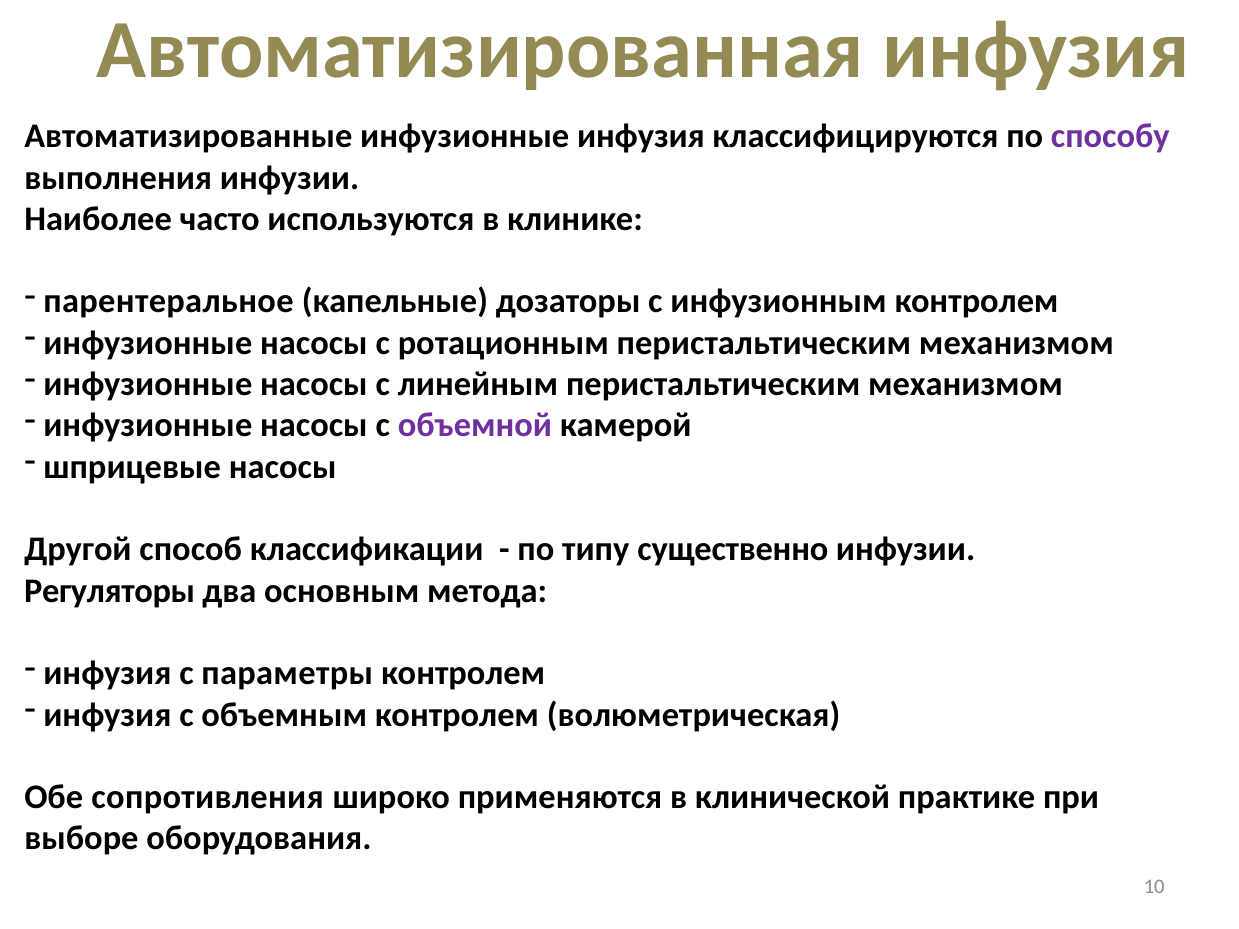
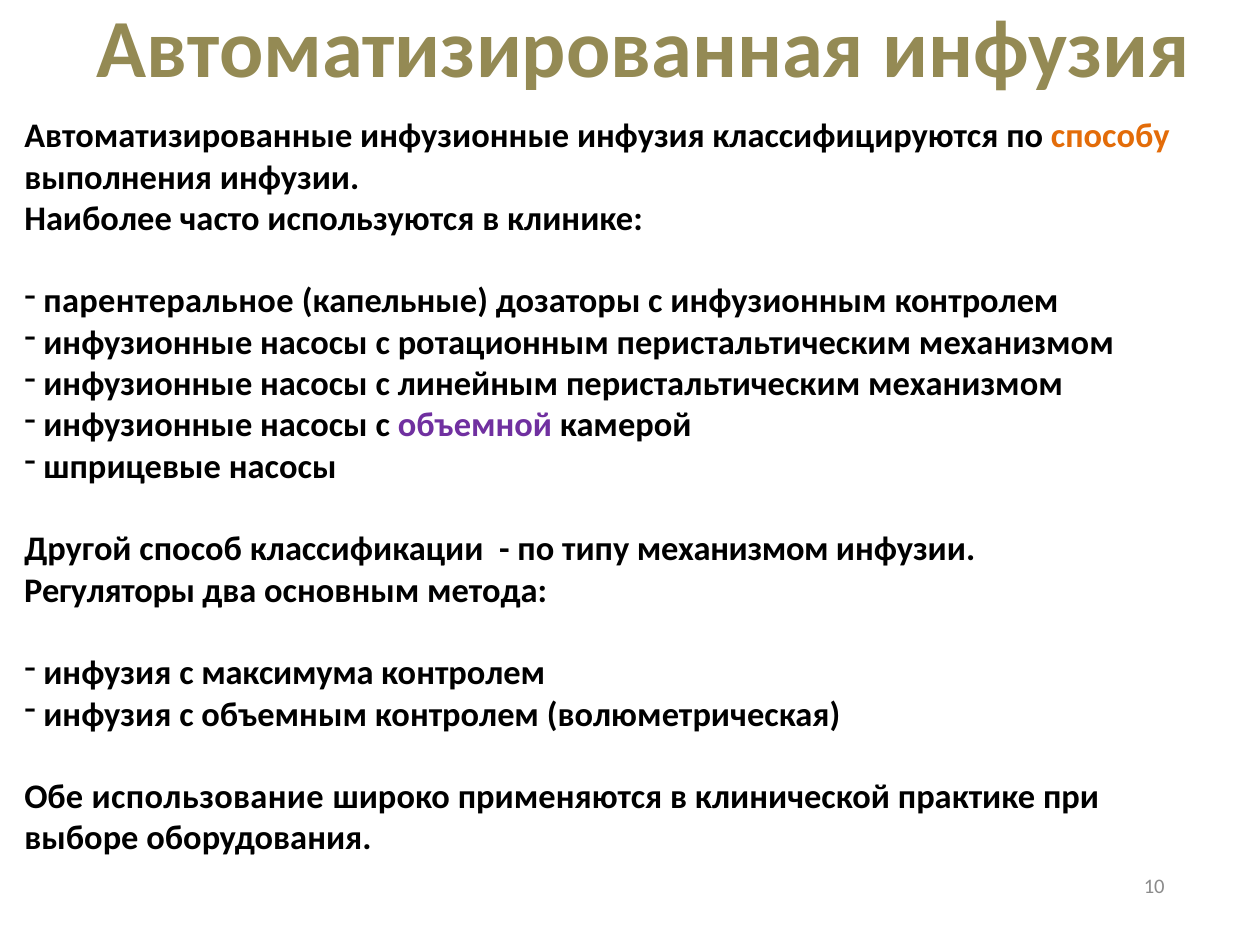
способу colour: purple -> orange (1110, 136)
типу существенно: существенно -> механизмом (733, 550)
параметры: параметры -> максимума (288, 674)
сопротивления: сопротивления -> использование (208, 797)
